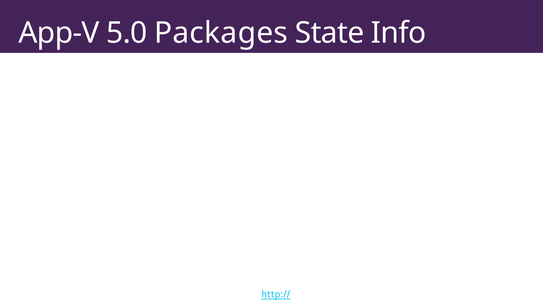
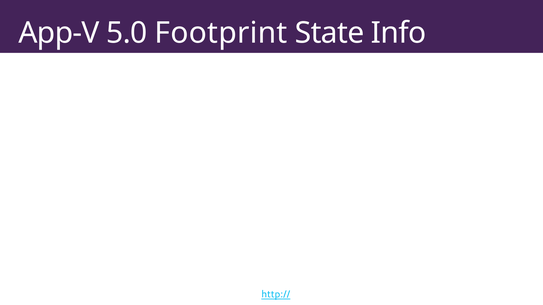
Packages: Packages -> Footprint (221, 33)
